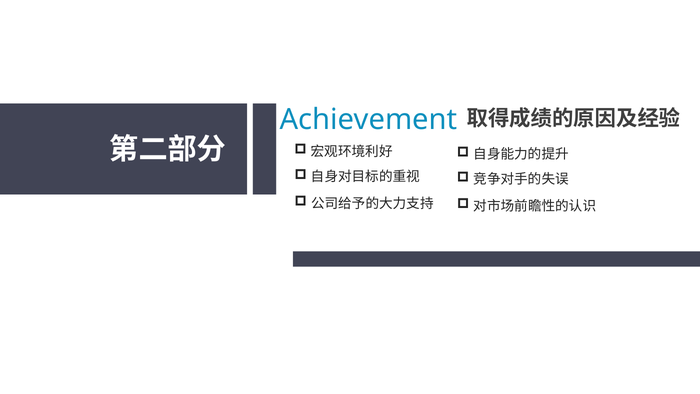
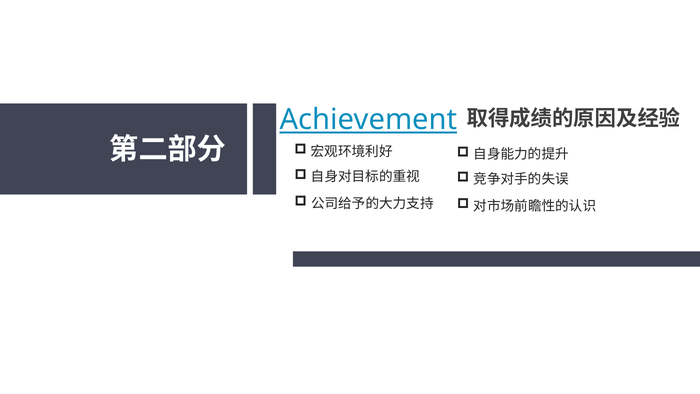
Achievement underline: none -> present (368, 120)
